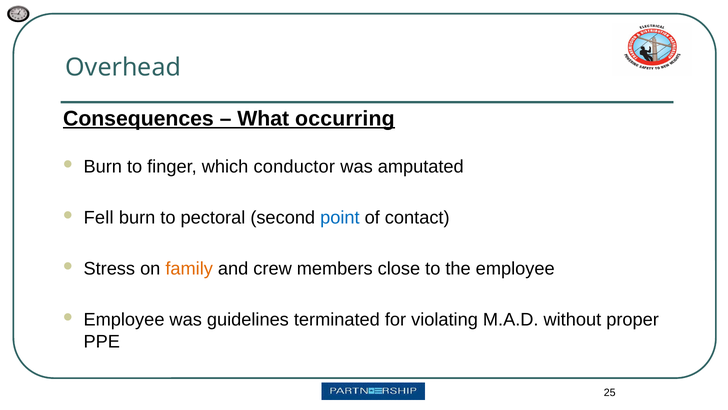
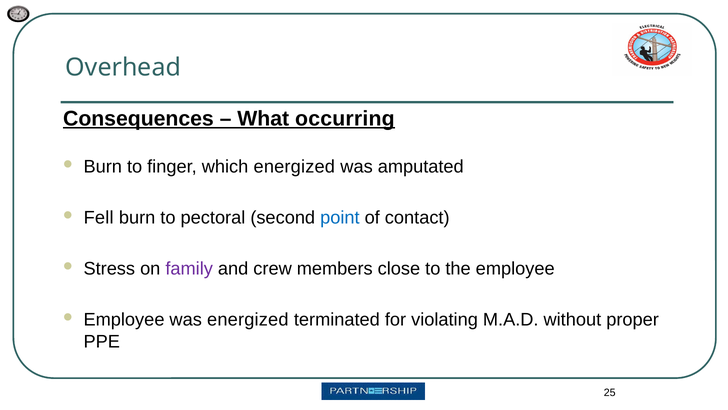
which conductor: conductor -> energized (294, 167)
family colour: orange -> purple (189, 269)
was guidelines: guidelines -> energized (248, 320)
